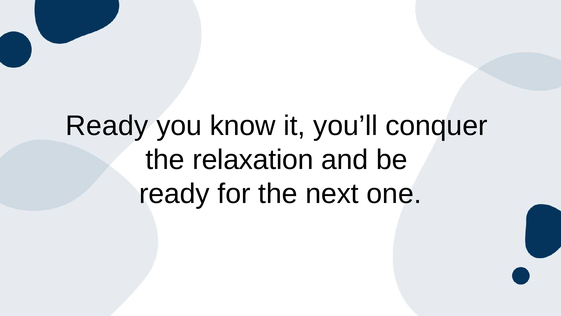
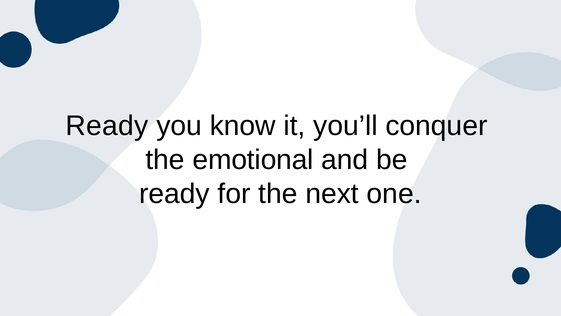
relaxation: relaxation -> emotional (253, 160)
